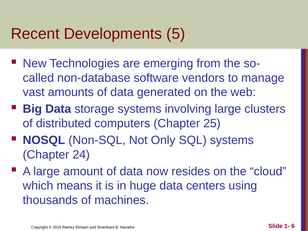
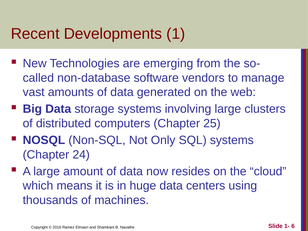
5: 5 -> 1 (176, 34)
